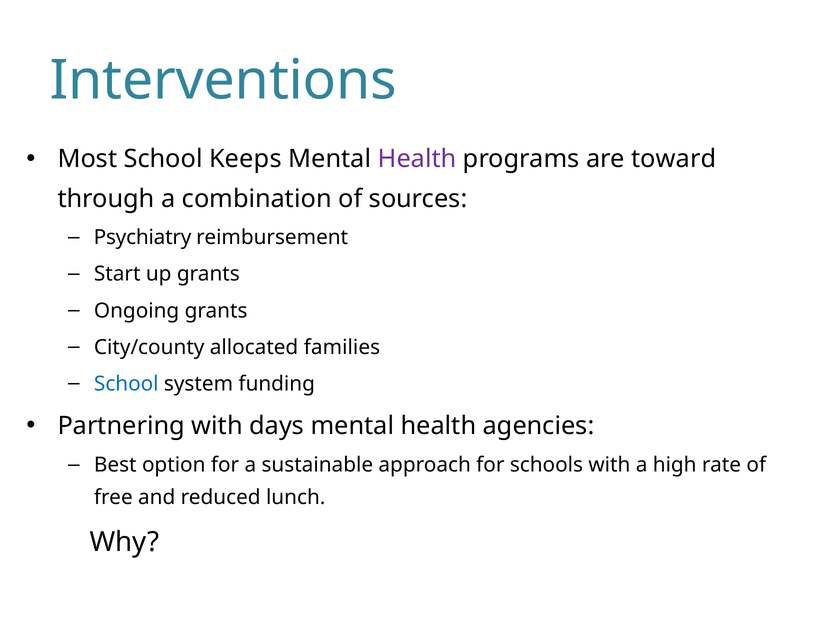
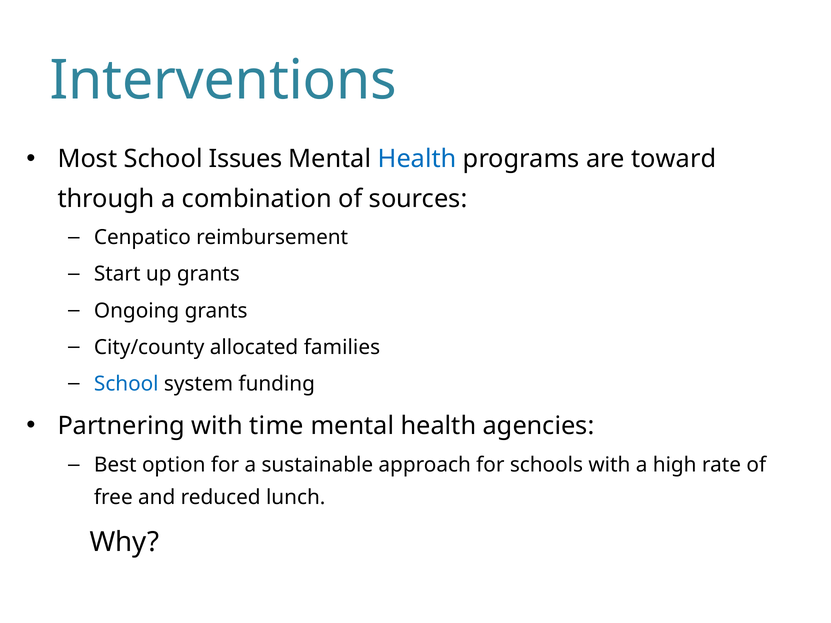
Keeps: Keeps -> Issues (246, 159)
Health colour: purple -> blue (417, 159)
Psychiatry: Psychiatry -> Cenpatico (142, 238)
days: days -> time (277, 426)
